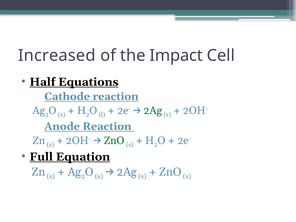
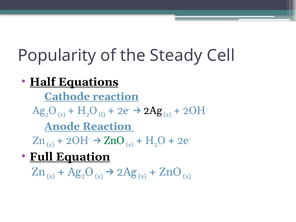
Increased: Increased -> Popularity (57, 55)
Impact: Impact -> Steady (176, 55)
2Ag colour: green -> black (153, 111)
